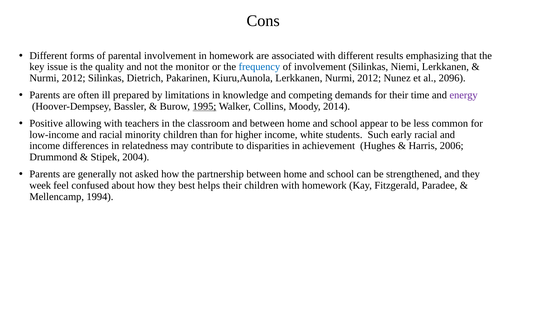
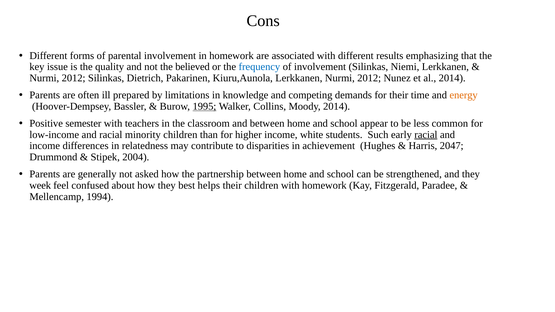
monitor: monitor -> believed (193, 67)
al 2096: 2096 -> 2014 (452, 78)
energy colour: purple -> orange (464, 95)
allowing: allowing -> semester (83, 123)
racial underline: none -> present (426, 135)
2006: 2006 -> 2047 (452, 146)
